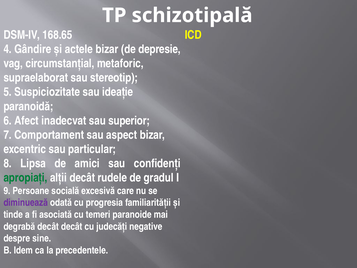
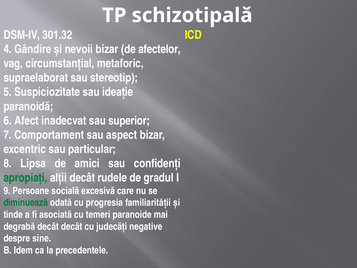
168.65: 168.65 -> 301.32 (57, 35)
actele: actele -> nevoii (79, 49)
depresie: depresie -> afectelor (160, 49)
diminuează colour: purple -> green (26, 202)
